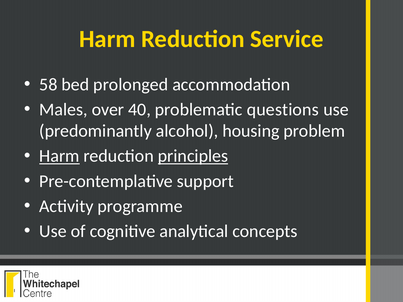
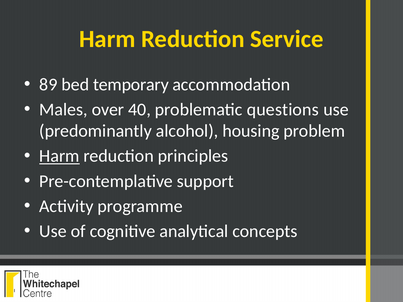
58: 58 -> 89 (48, 85)
prolonged: prolonged -> temporary (131, 85)
principles underline: present -> none (193, 156)
